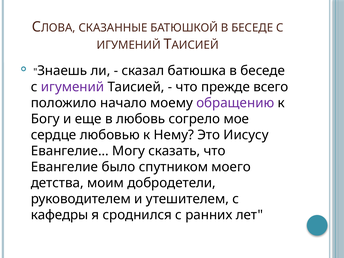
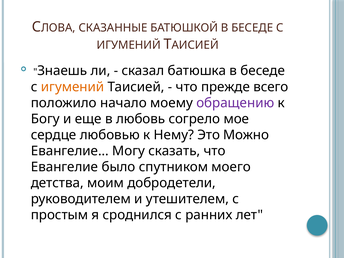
игумений colour: purple -> orange (73, 87)
Иисусу: Иисусу -> Можно (246, 135)
кафедры: кафедры -> простым (60, 215)
